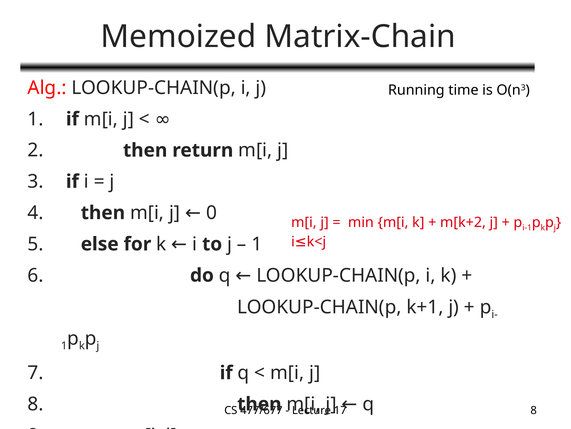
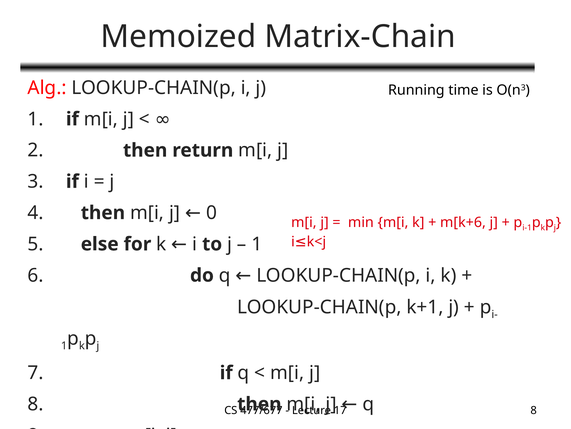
m[k+2: m[k+2 -> m[k+6 (463, 222)
